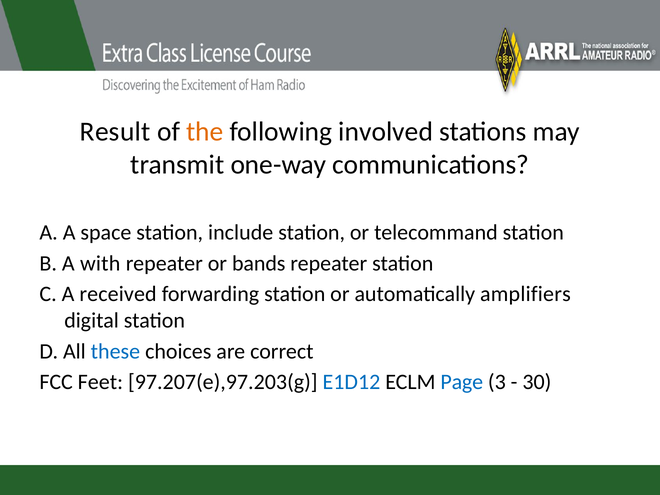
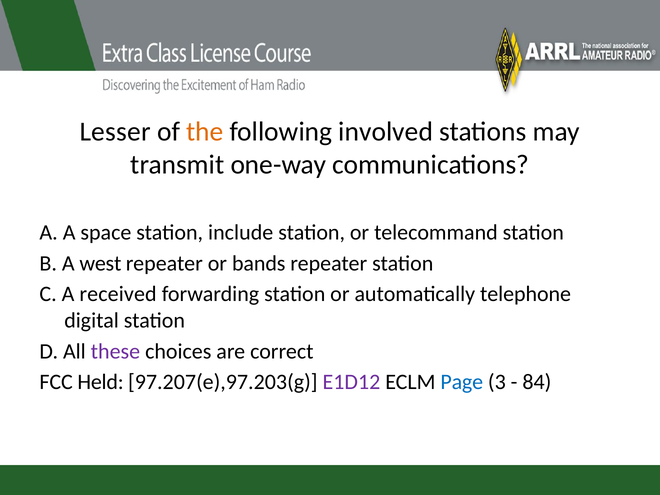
Result: Result -> Lesser (115, 132)
with: with -> west (100, 263)
amplifiers: amplifiers -> telephone (526, 294)
these colour: blue -> purple (115, 351)
Feet: Feet -> Held (101, 382)
E1D12 colour: blue -> purple (351, 382)
30: 30 -> 84 (537, 382)
